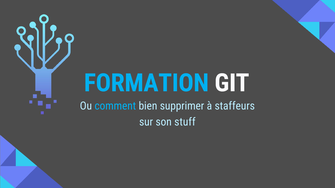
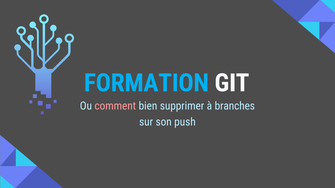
comment colour: light blue -> pink (115, 106)
staffeurs: staffeurs -> branches (235, 106)
stuff: stuff -> push (185, 122)
